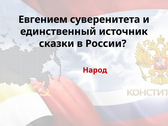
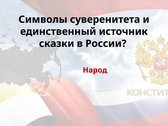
Евгением: Евгением -> Символы (43, 20)
